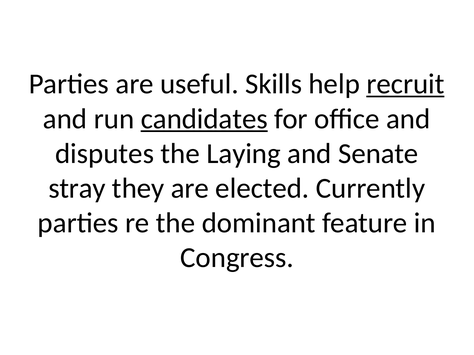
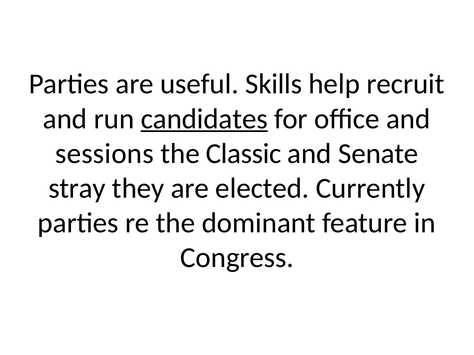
recruit underline: present -> none (405, 84)
disputes: disputes -> sessions (104, 154)
Laying: Laying -> Classic (244, 154)
